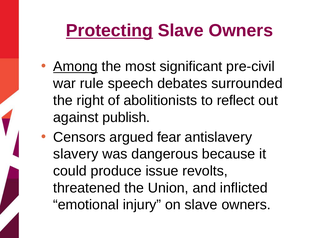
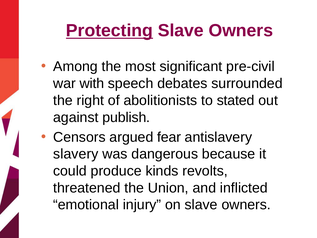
Among underline: present -> none (75, 67)
rule: rule -> with (92, 83)
reflect: reflect -> stated (236, 100)
issue: issue -> kinds (162, 171)
